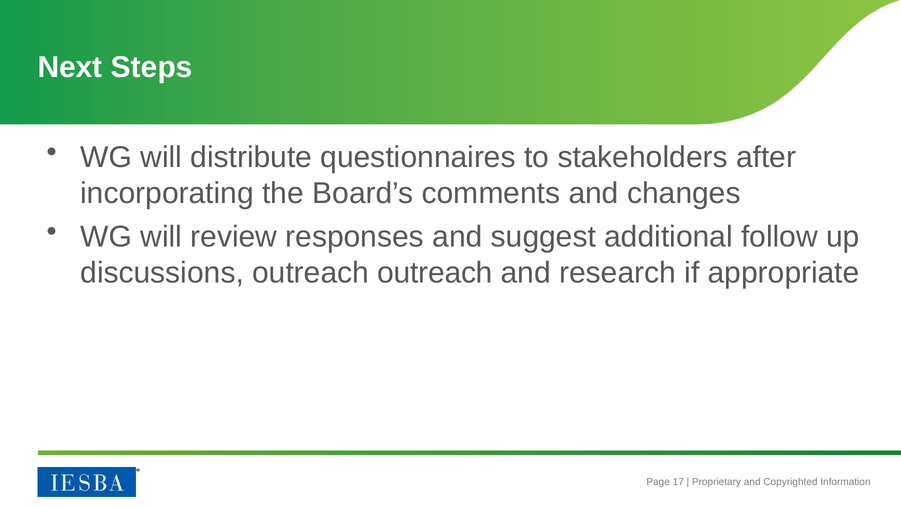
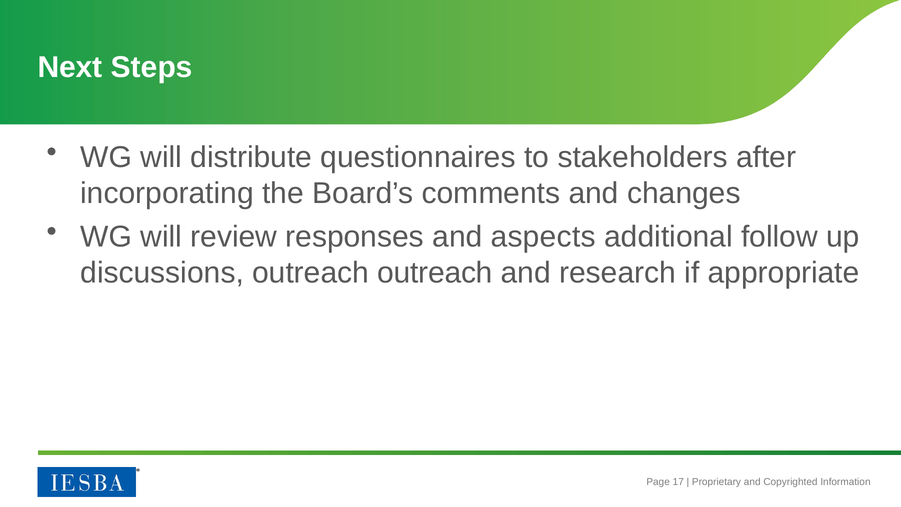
suggest: suggest -> aspects (543, 237)
